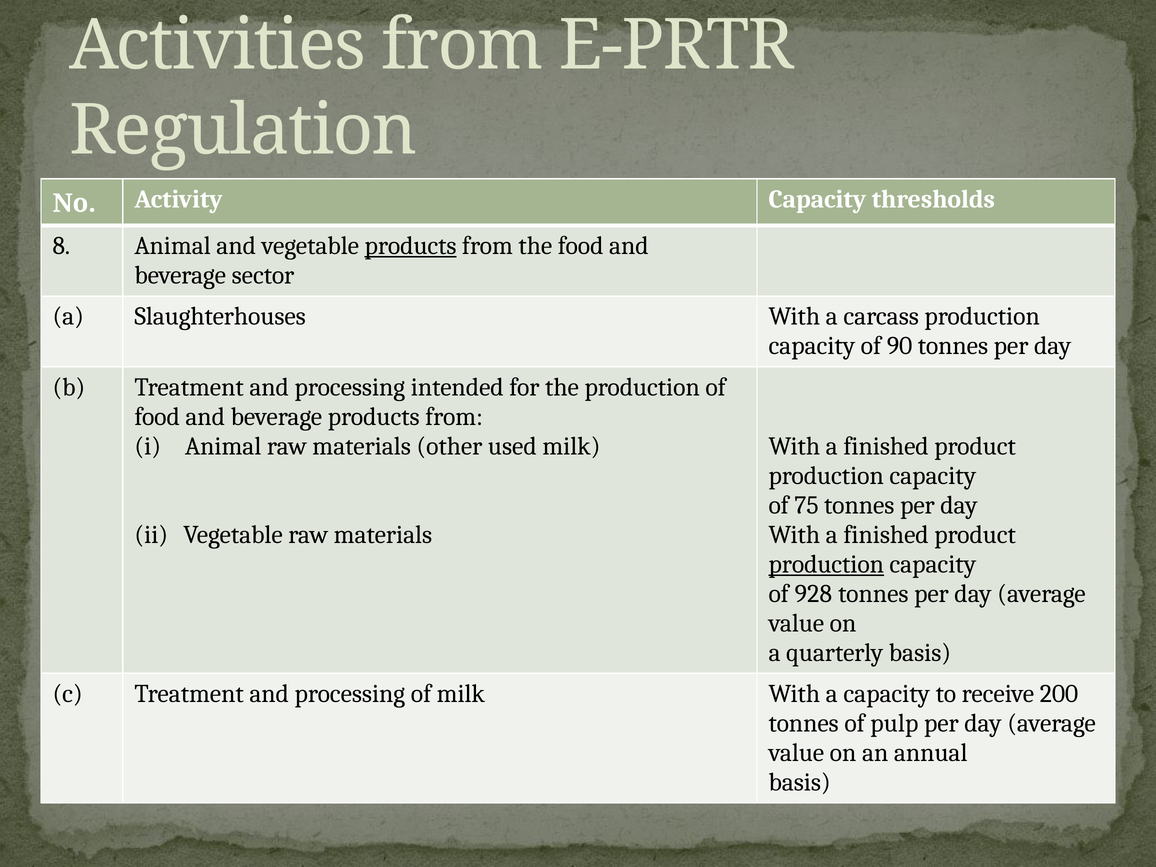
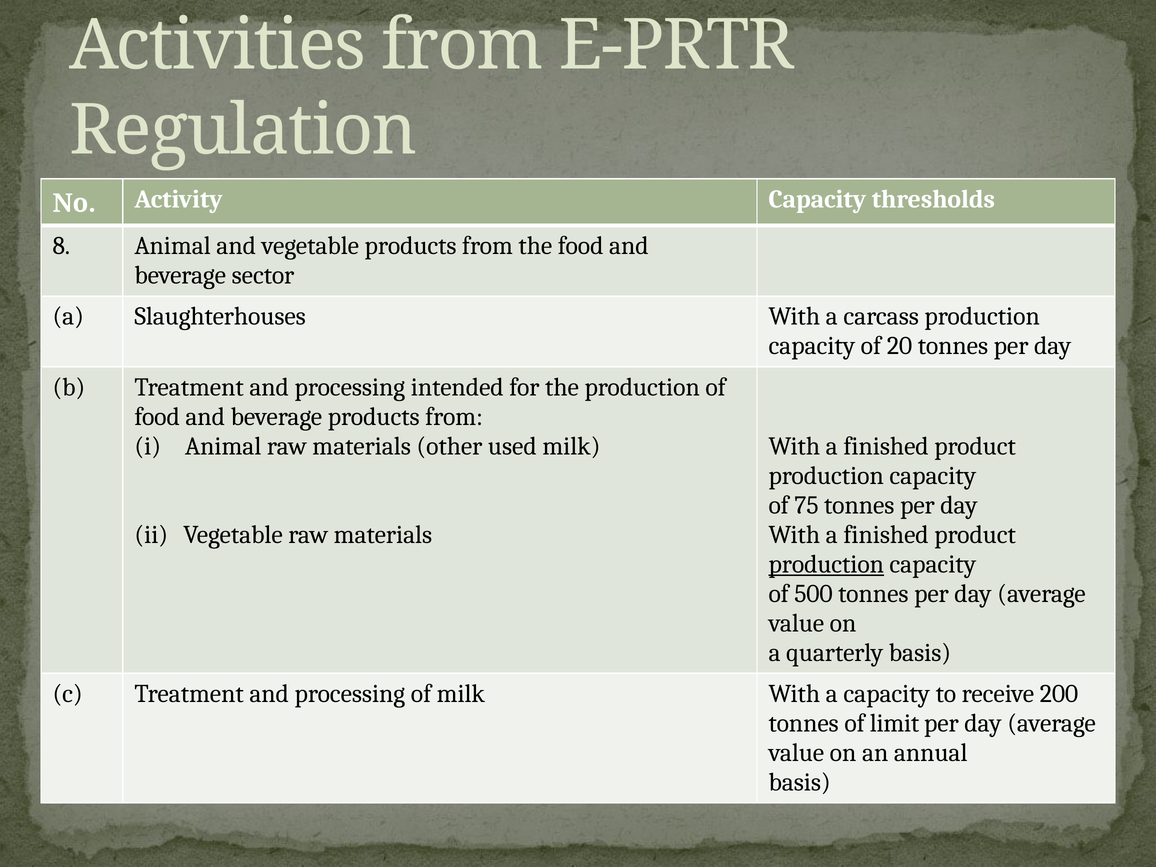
products underline: present -> none (411, 246)
90: 90 -> 20 (900, 346)
928: 928 -> 500 (814, 594)
pulp: pulp -> limit (895, 723)
